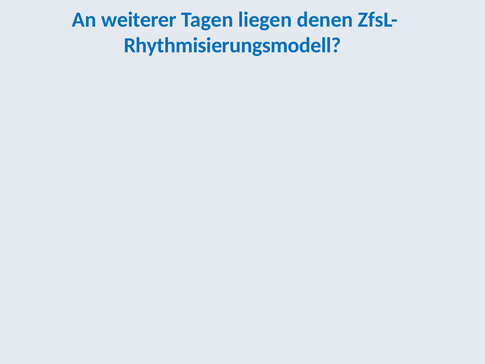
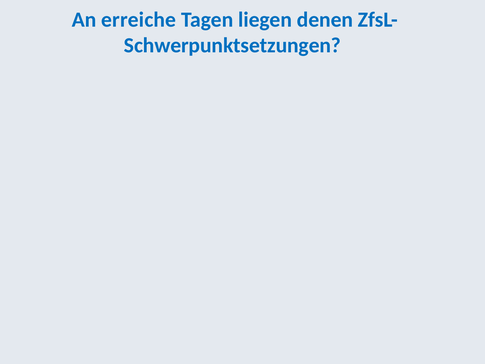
weiterer: weiterer -> erreiche (139, 20)
Rhythmisierungsmodell: Rhythmisierungsmodell -> Schwerpunktsetzungen (232, 45)
